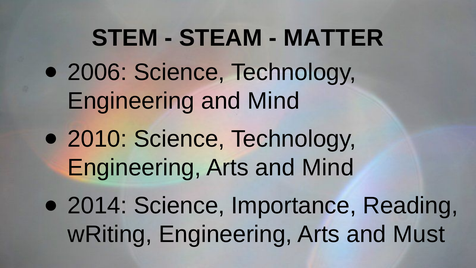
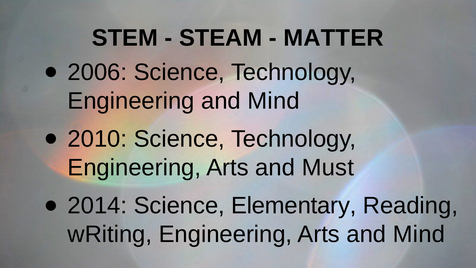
Arts and Mind: Mind -> Must (328, 167)
Importance: Importance -> Elementary (294, 206)
Arts and Must: Must -> Mind (419, 234)
